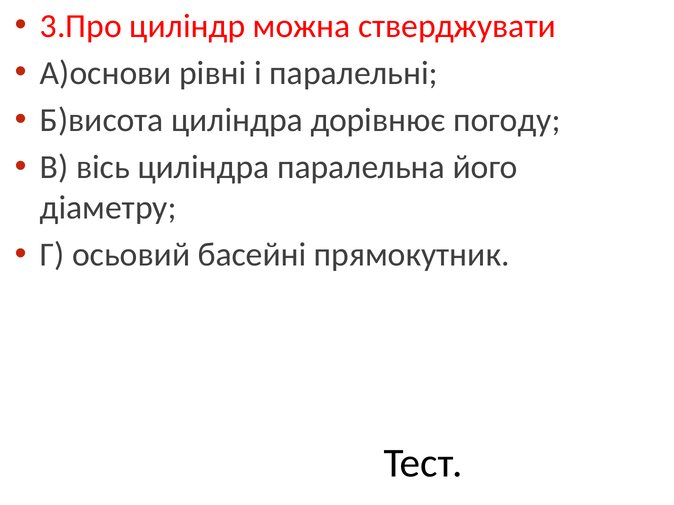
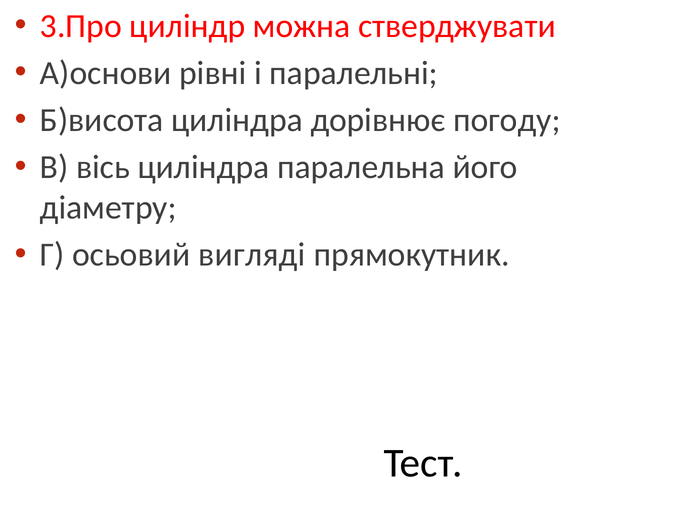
басейні: басейні -> вигляді (252, 255)
